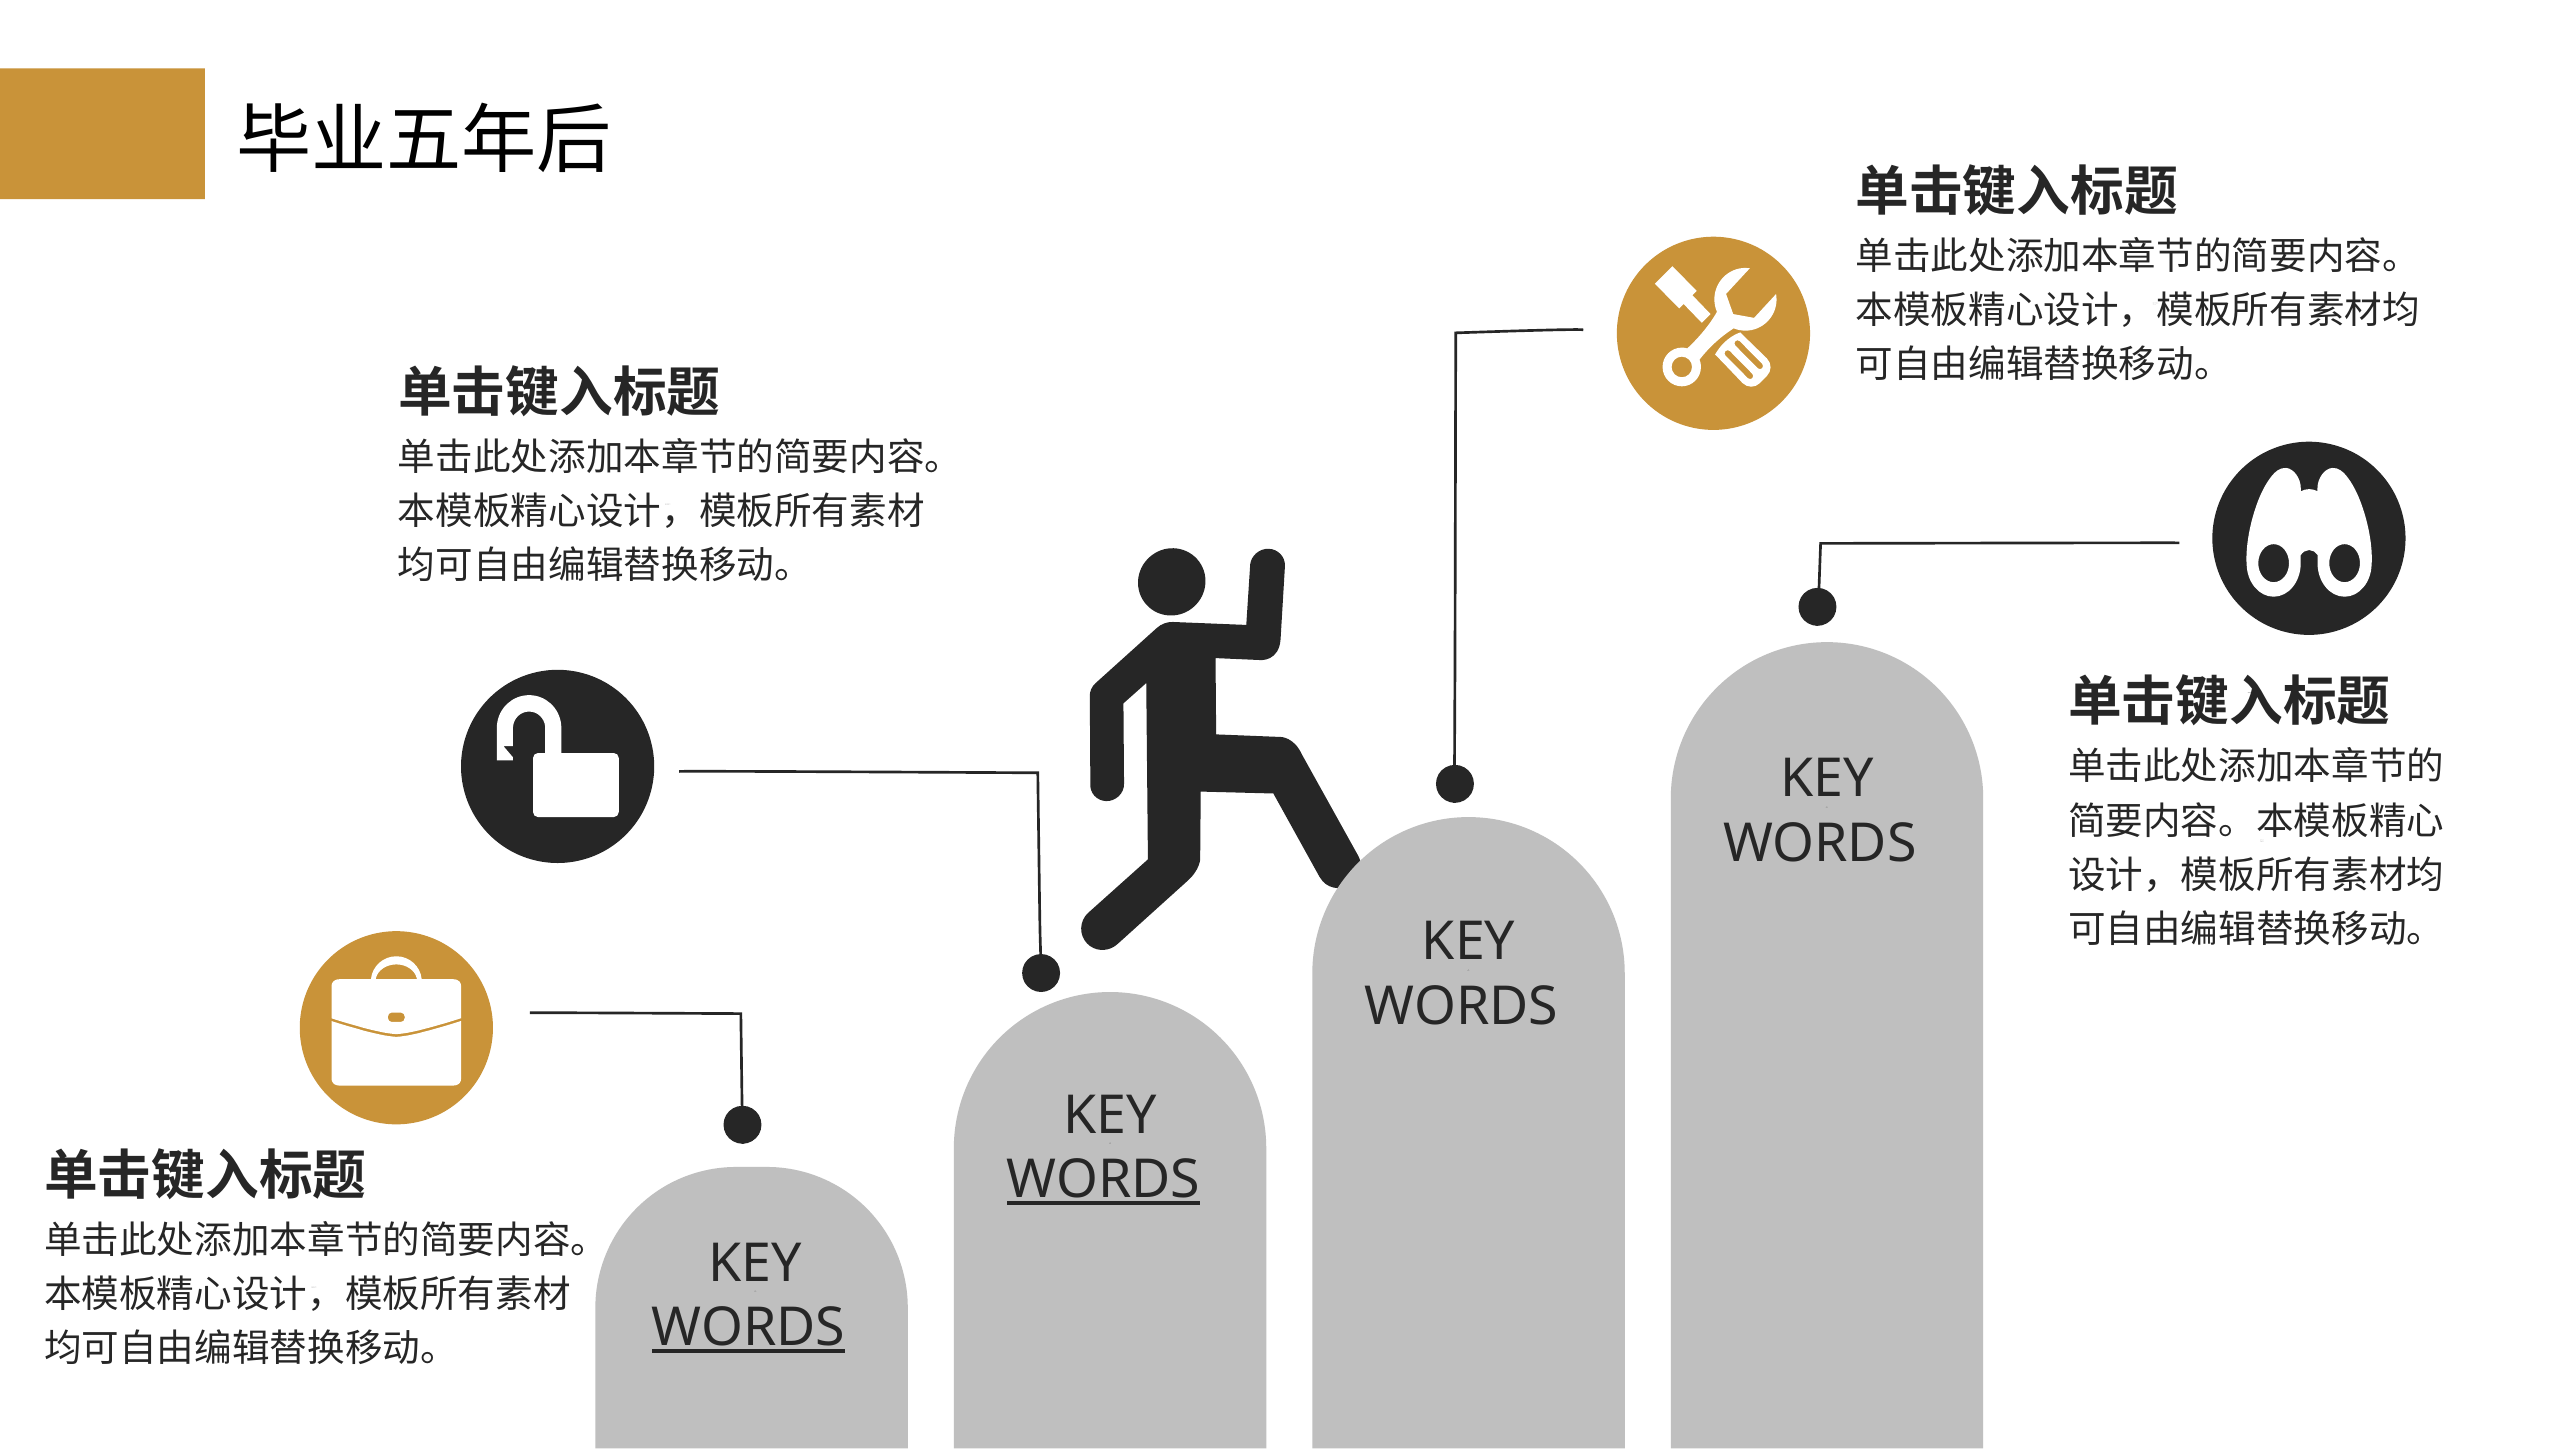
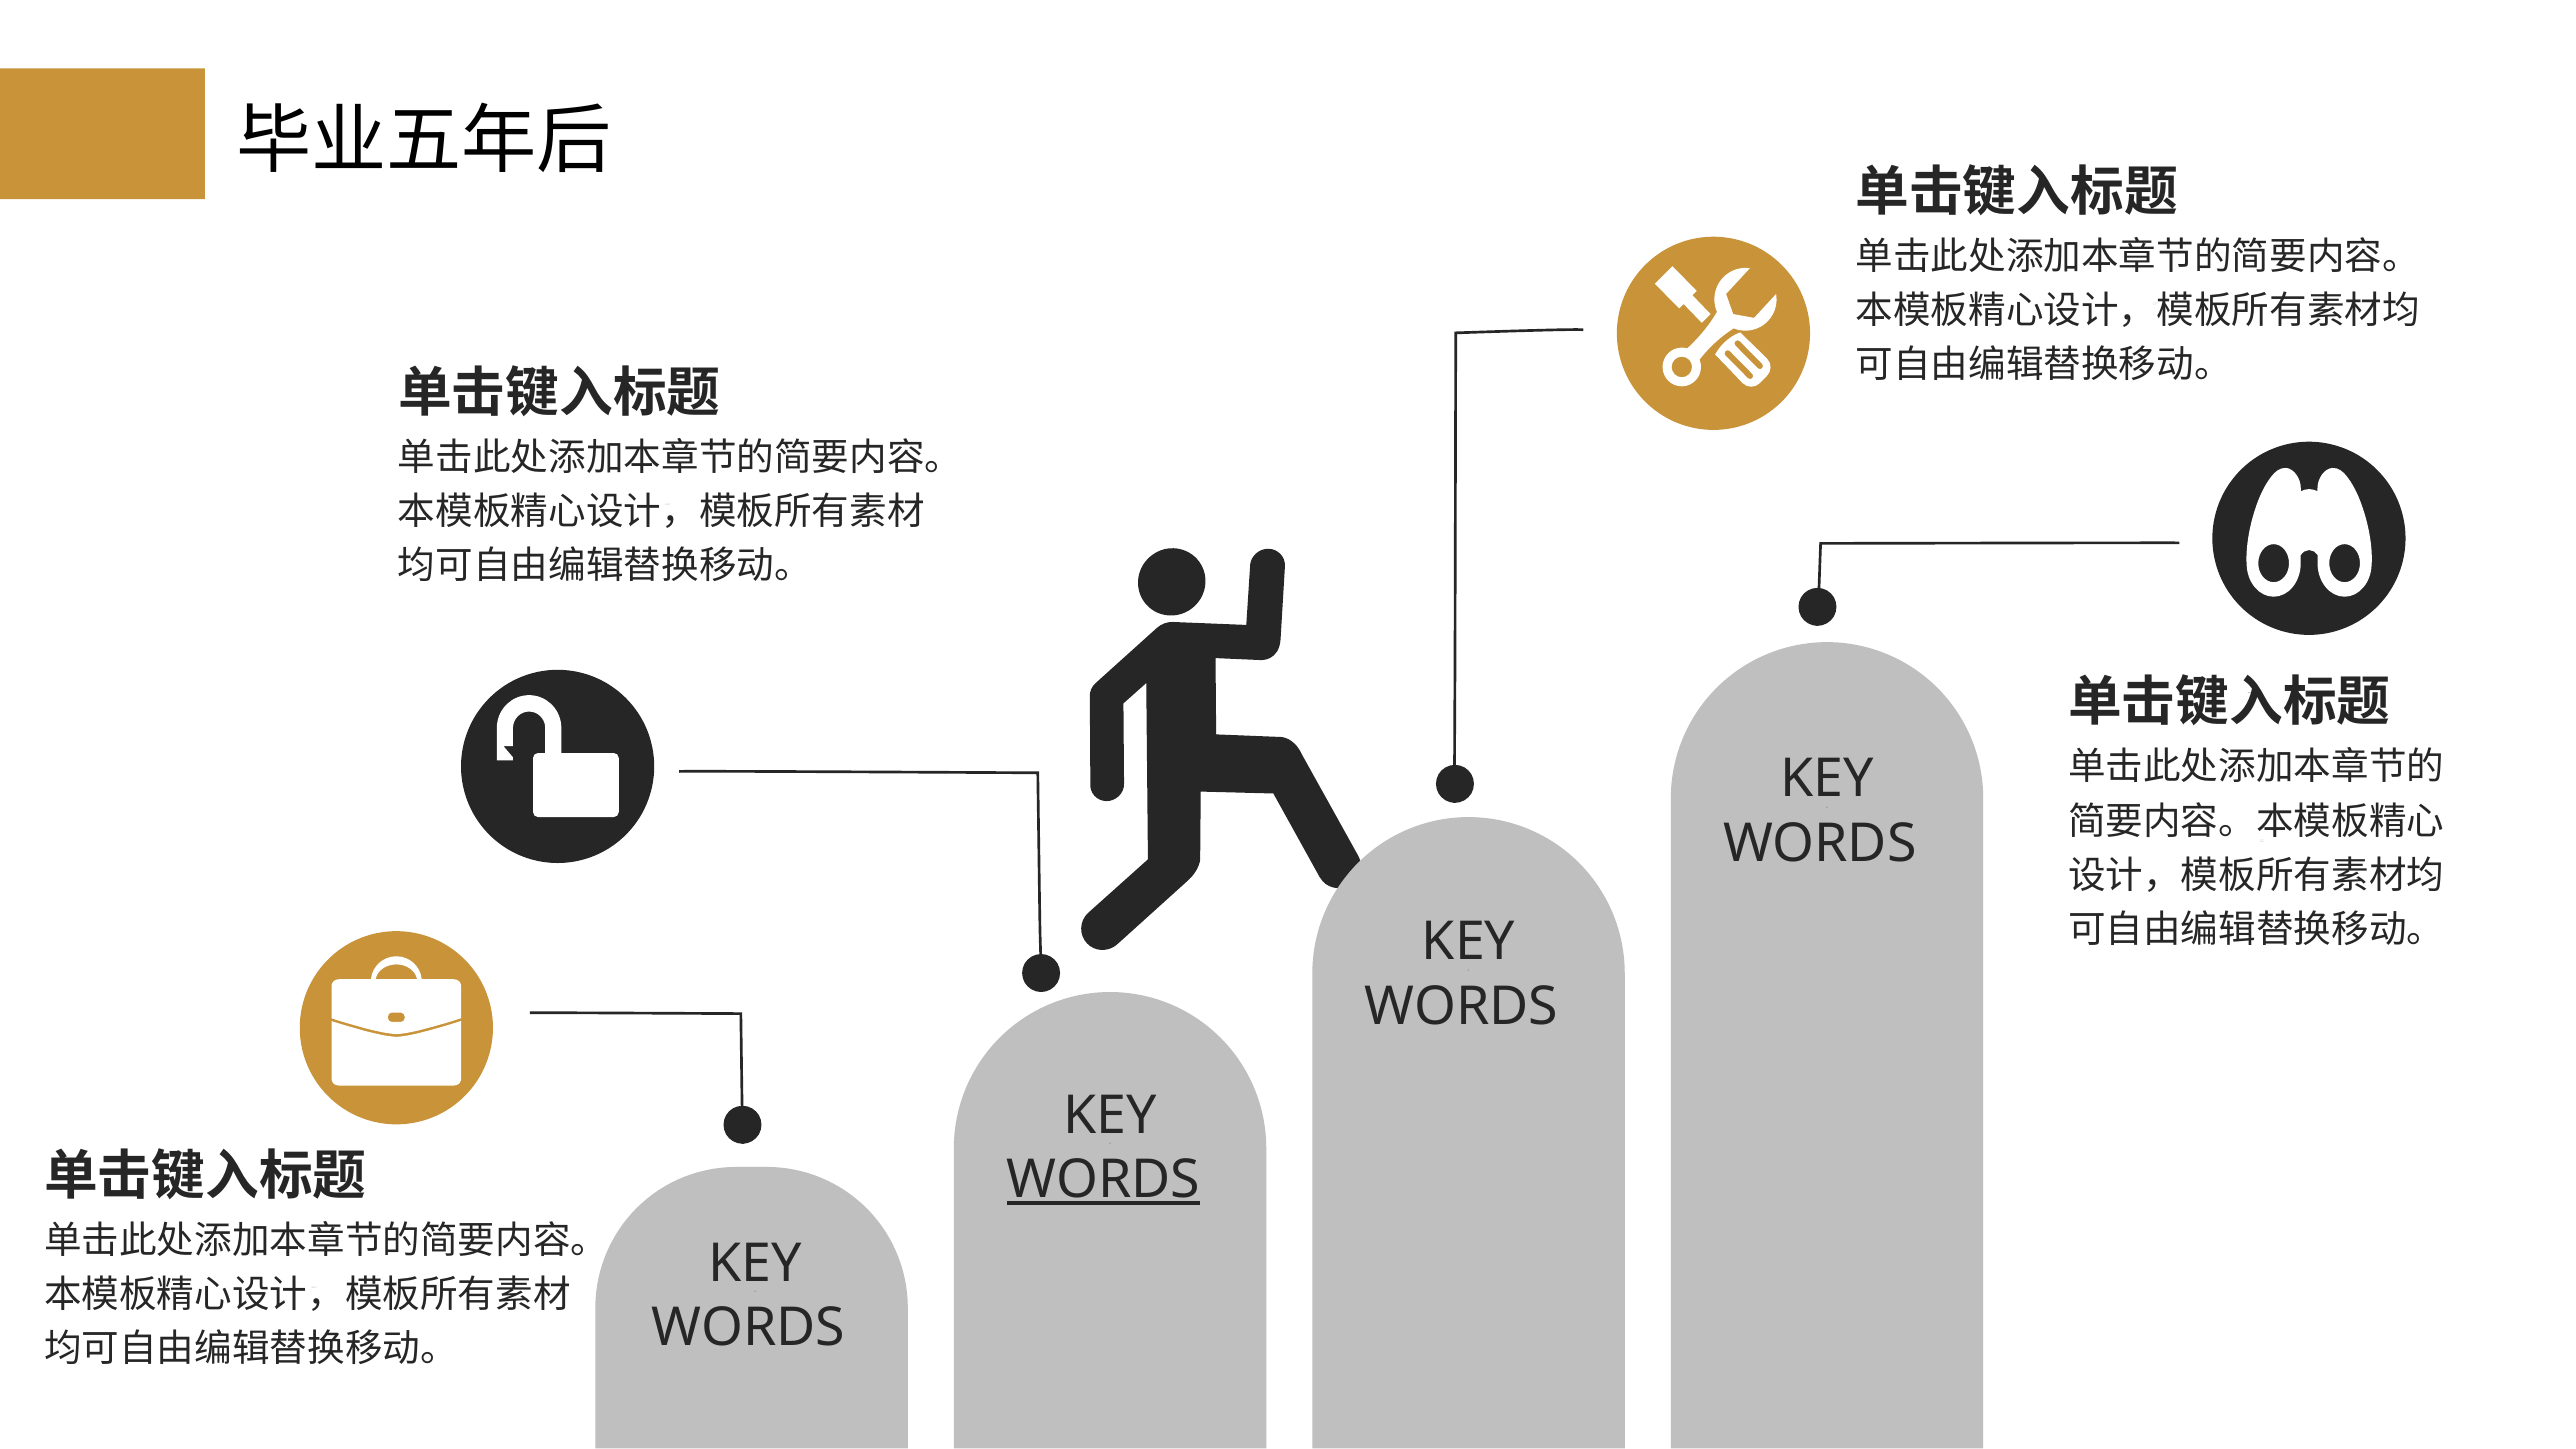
WORDS underline: present -> none (749, 1328)
